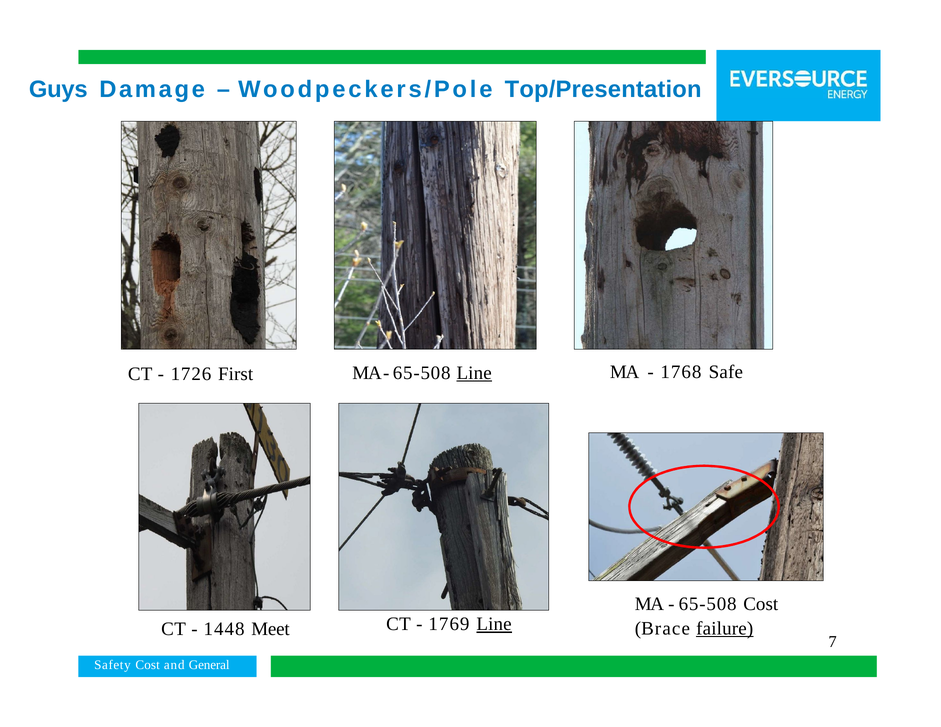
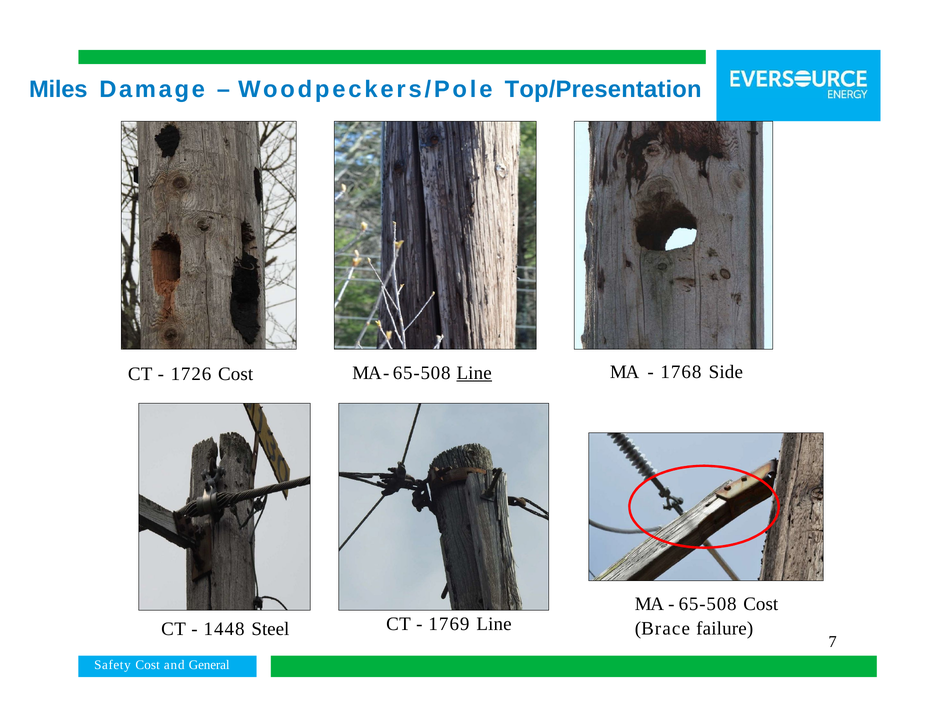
Guys: Guys -> Miles (58, 89)
Safe: Safe -> Side (726, 372)
1726 First: First -> Cost (236, 374)
failure underline: present -> none (725, 628)
Meet: Meet -> Steel (270, 629)
Line underline: present -> none (494, 624)
